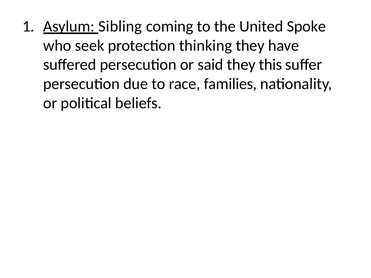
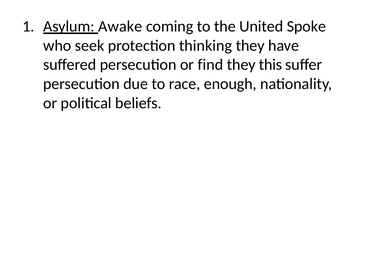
Sibling: Sibling -> Awake (120, 26)
said: said -> find (210, 65)
families: families -> enough (230, 84)
